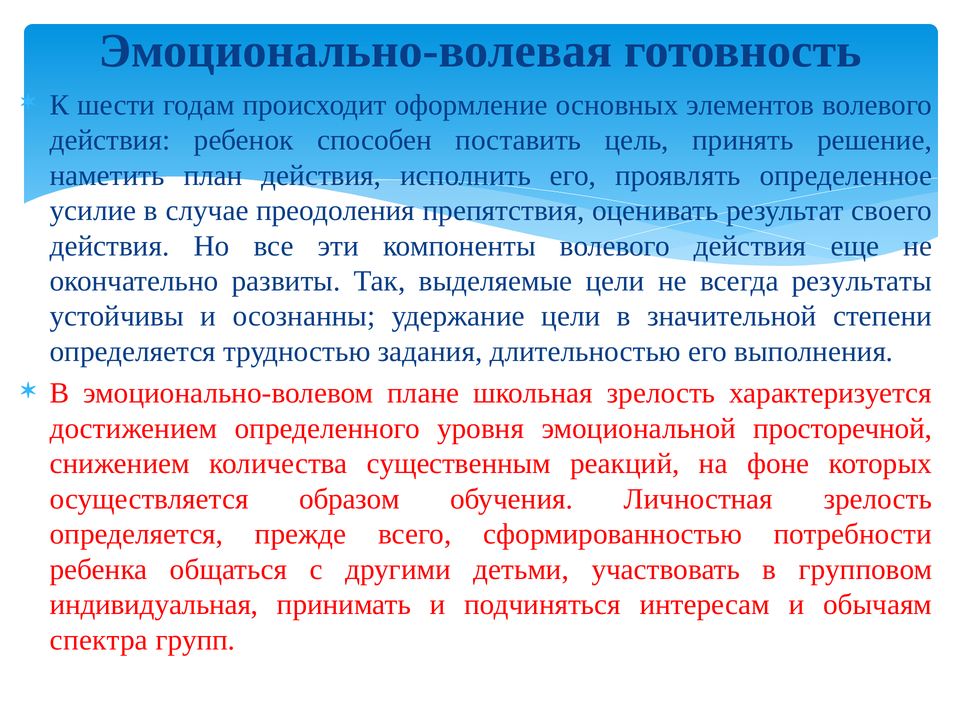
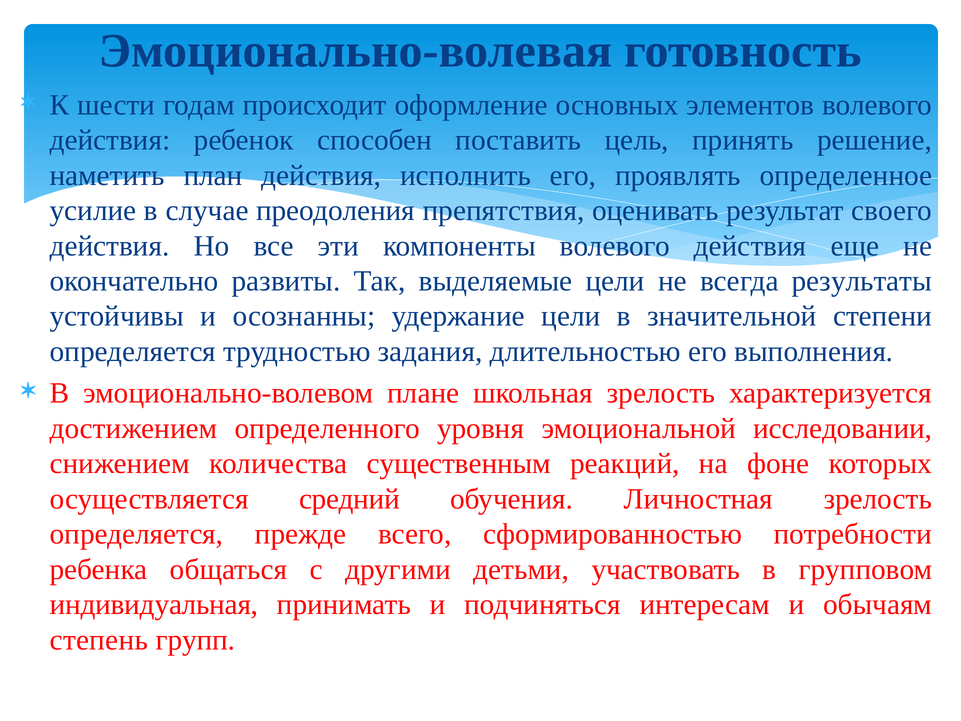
просторечной: просторечной -> исследовании (843, 428)
образом: образом -> средний (350, 499)
спектра: спектра -> степень (99, 640)
